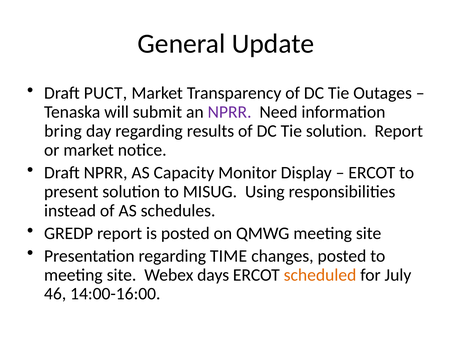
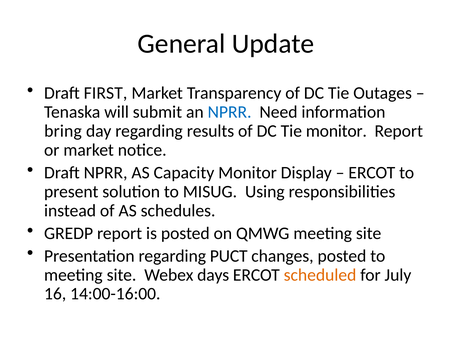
PUCT: PUCT -> FIRST (106, 93)
NPRR colour: purple -> blue (230, 112)
Tie solution: solution -> monitor (336, 131)
TIME: TIME -> PUCT (229, 256)
46: 46 -> 16 (55, 294)
